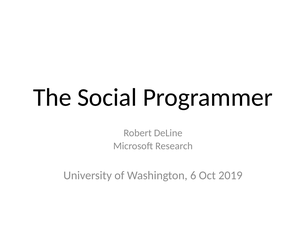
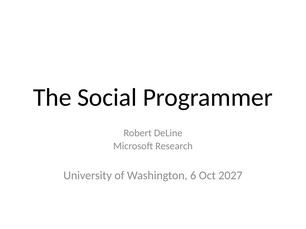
2019: 2019 -> 2027 (230, 176)
